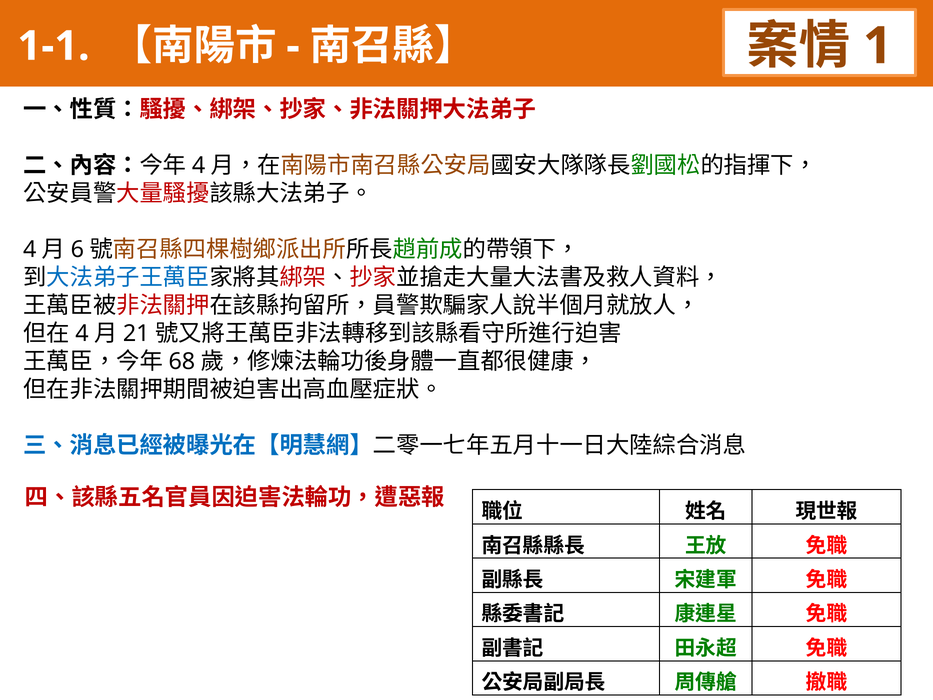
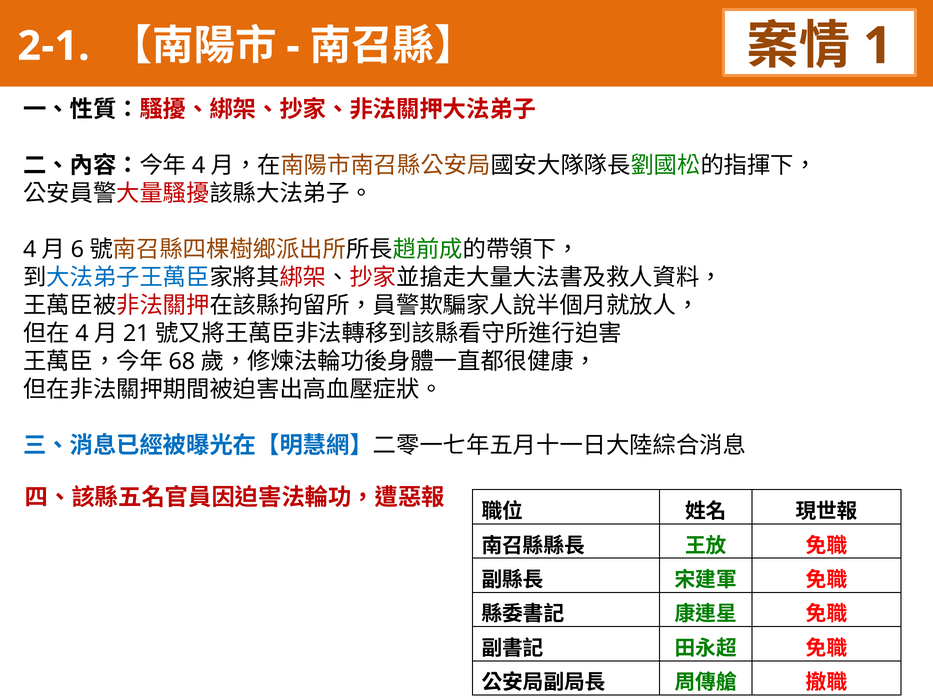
1-1: 1-1 -> 2-1 (54, 46)
